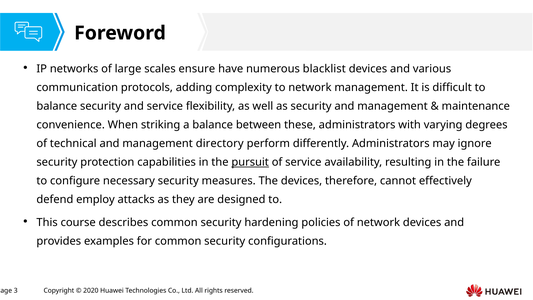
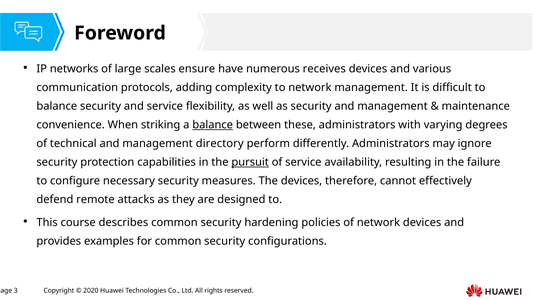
blacklist: blacklist -> receives (324, 69)
balance underline: none -> present (213, 125)
employ: employ -> remote (95, 199)
